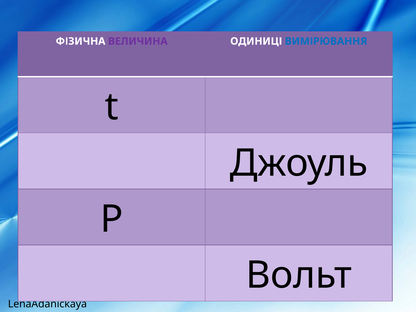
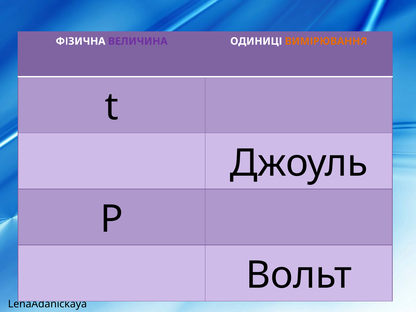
ВИМІРЮВАННЯ colour: blue -> orange (326, 41)
